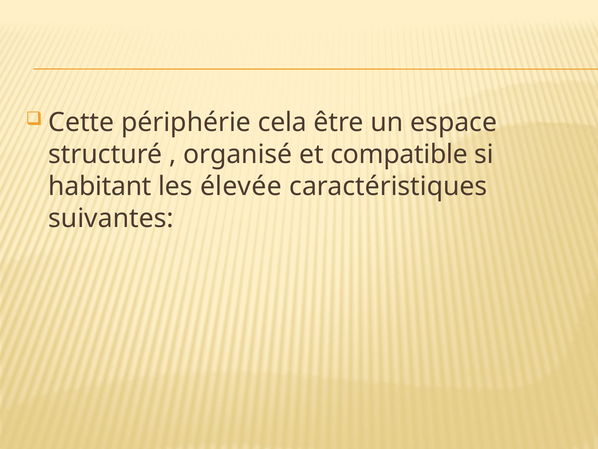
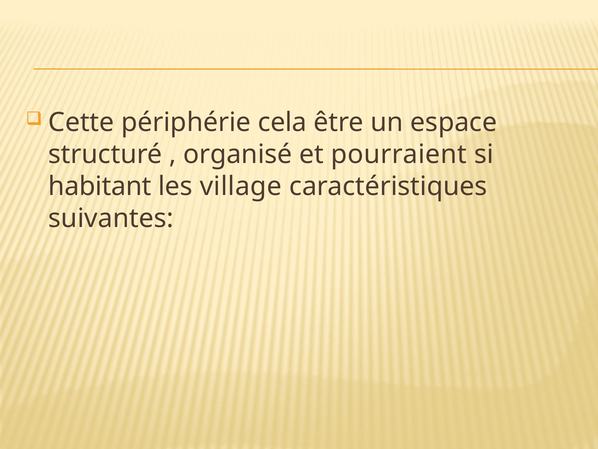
compatible: compatible -> pourraient (399, 154)
élevée: élevée -> village (241, 186)
